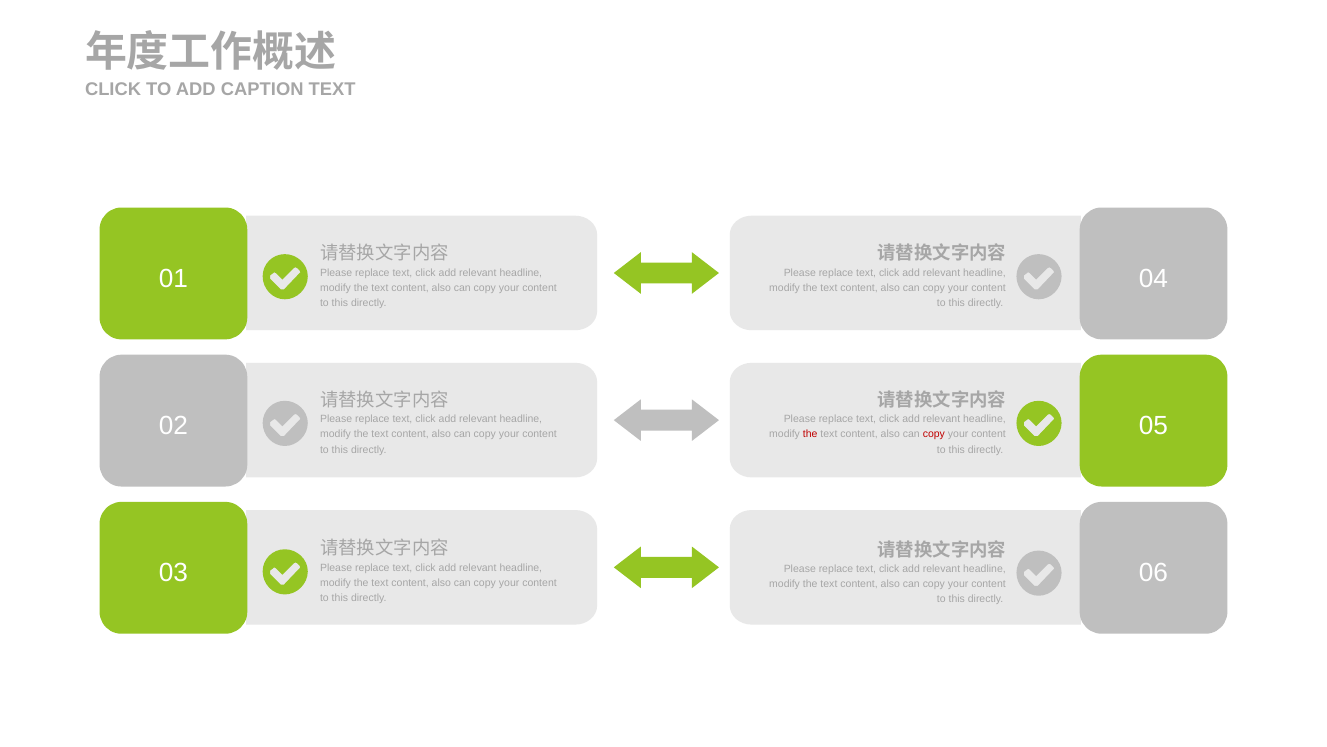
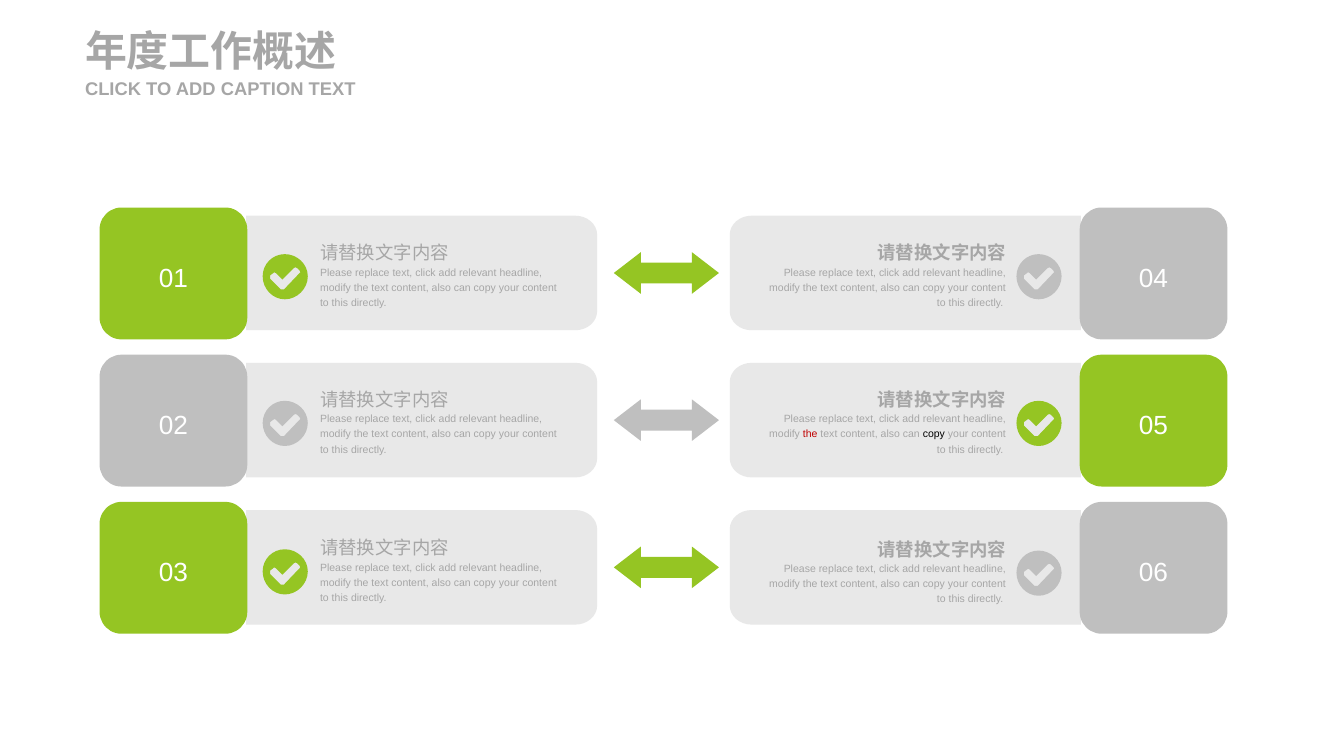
copy colour: red -> black (934, 434)
